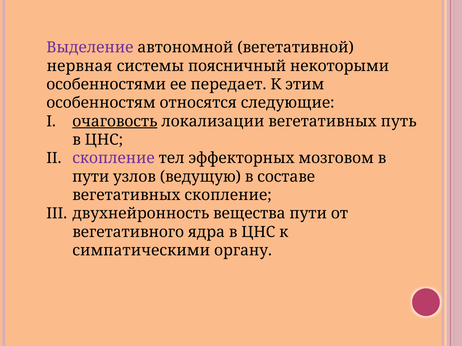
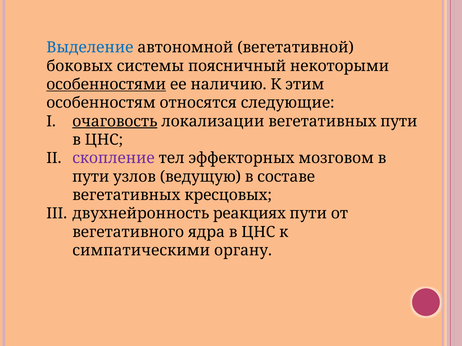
Выделение colour: purple -> blue (90, 48)
нервная: нервная -> боковых (80, 66)
особенностями underline: none -> present (106, 85)
передает: передает -> наличию (229, 85)
вегетативных путь: путь -> пути (399, 121)
вегетативных скопление: скопление -> кресцовых (228, 195)
вещества: вещества -> реакциях (249, 214)
